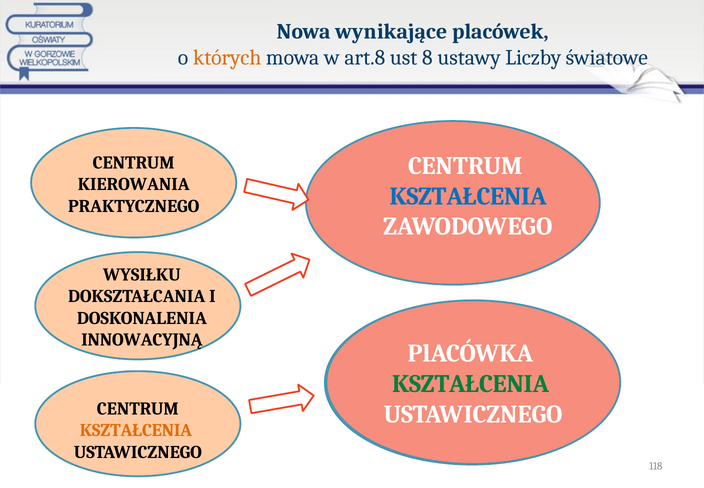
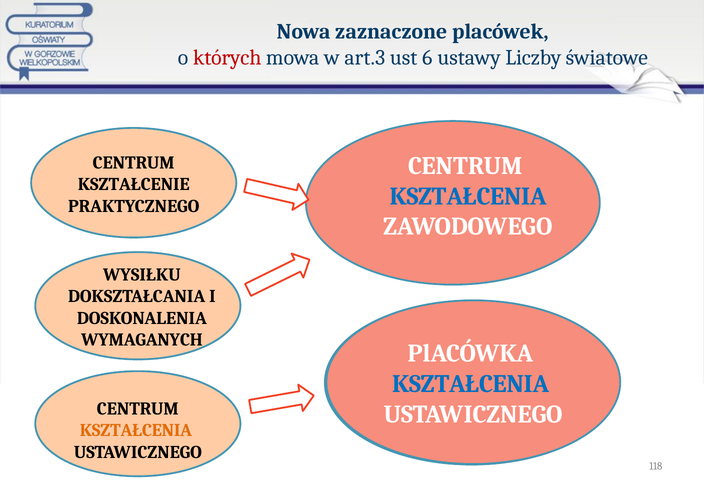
wynikające: wynikające -> zaznaczone (391, 32)
których colour: orange -> red (227, 58)
art.8: art.8 -> art.3 (365, 58)
8: 8 -> 6 (427, 58)
KIEROWANIA: KIEROWANIA -> KSZTAŁCENIE (134, 184)
INNOWACYJNĄ: INNOWACYJNĄ -> WYMAGANYCH (142, 339)
KSZTAŁCENIA colour: green -> blue (471, 383)
